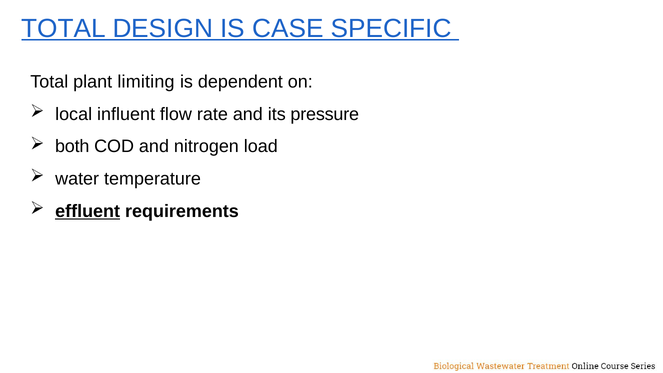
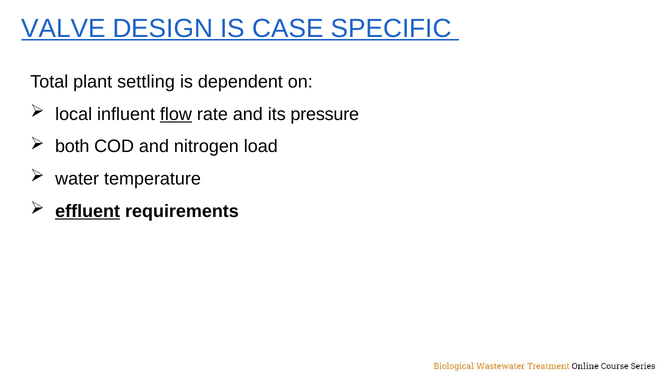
TOTAL: TOTAL -> VALVE (64, 28)
limiting: limiting -> settling (146, 82)
flow underline: none -> present (176, 114)
